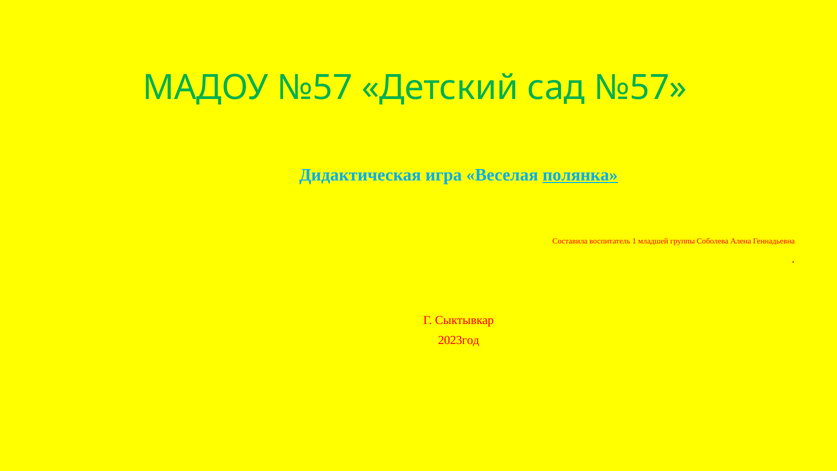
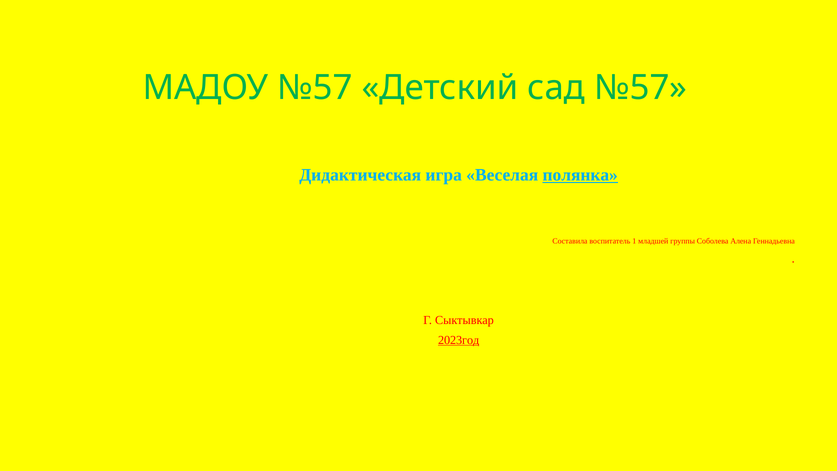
2023год underline: none -> present (459, 340)
